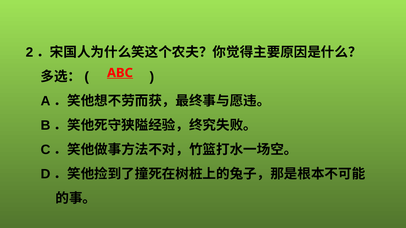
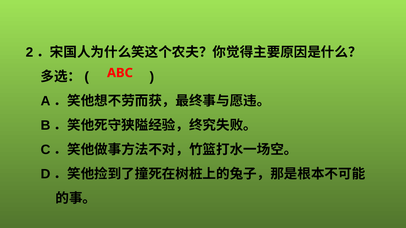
ABC underline: present -> none (120, 73)
